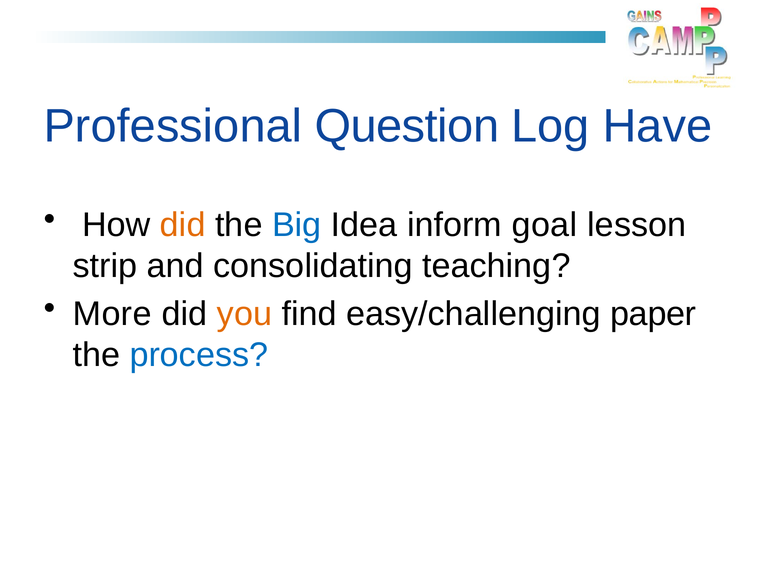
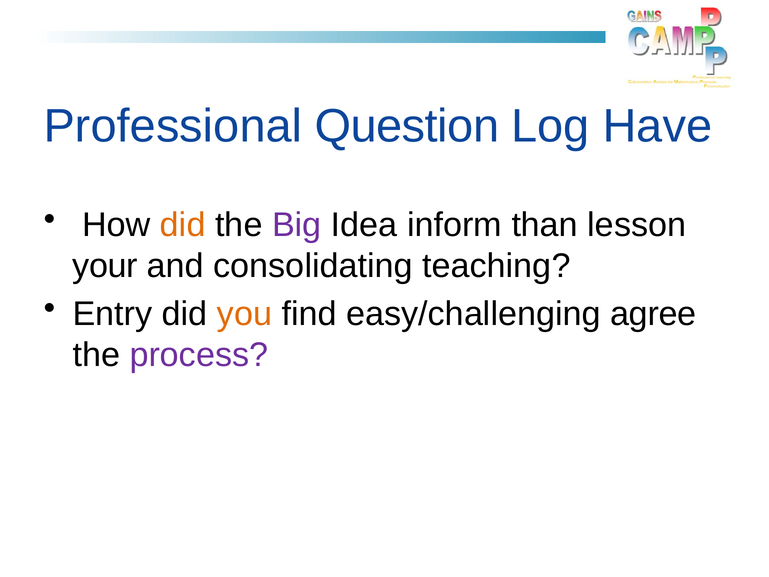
Big colour: blue -> purple (297, 225)
goal: goal -> than (545, 225)
strip: strip -> your (105, 266)
More: More -> Entry (112, 314)
paper: paper -> agree (653, 314)
process colour: blue -> purple (199, 355)
